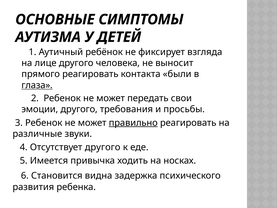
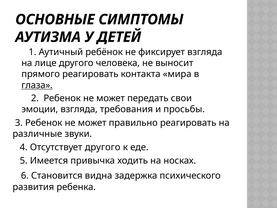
были: были -> мира (177, 74)
эмоции другого: другого -> взгляда (79, 109)
правильно underline: present -> none (133, 123)
